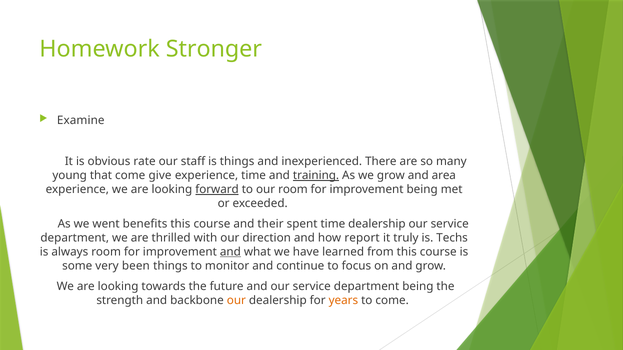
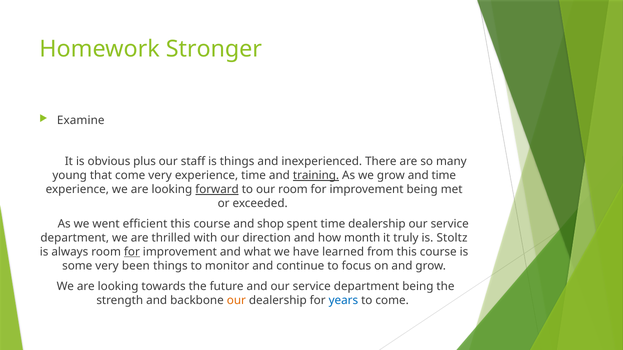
rate: rate -> plus (145, 162)
come give: give -> very (160, 176)
and area: area -> time (444, 176)
benefits: benefits -> efficient (145, 224)
their: their -> shop (271, 224)
report: report -> month (362, 238)
Techs: Techs -> Stoltz (452, 238)
for underline: none -> present (132, 252)
and underline: present -> none (230, 252)
years colour: orange -> blue (343, 301)
